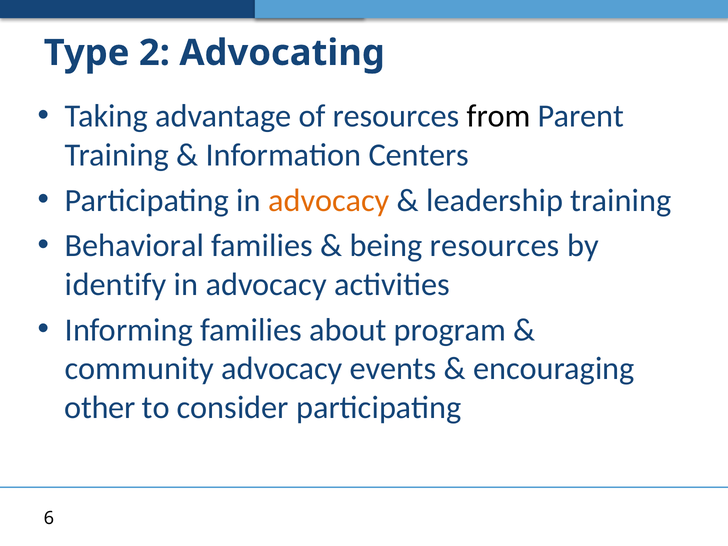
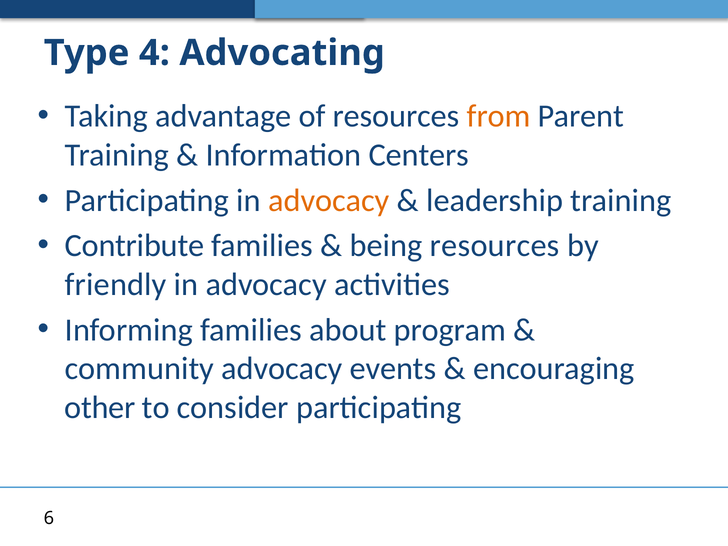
2: 2 -> 4 (154, 53)
from colour: black -> orange (499, 116)
Behavioral: Behavioral -> Contribute (135, 246)
identify: identify -> friendly (116, 285)
